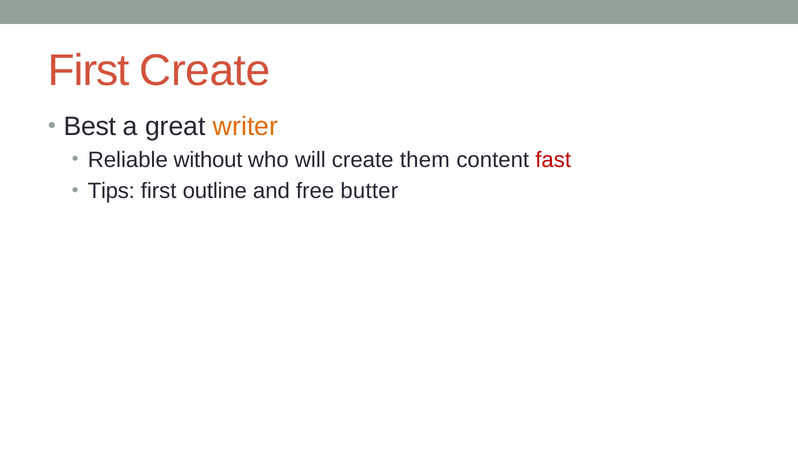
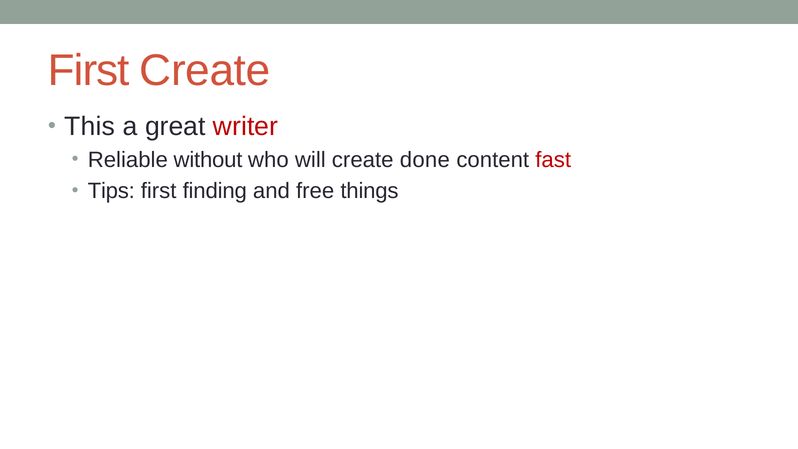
Best: Best -> This (90, 127)
writer colour: orange -> red (246, 127)
them: them -> done (425, 160)
outline: outline -> finding (215, 191)
butter: butter -> things (370, 191)
